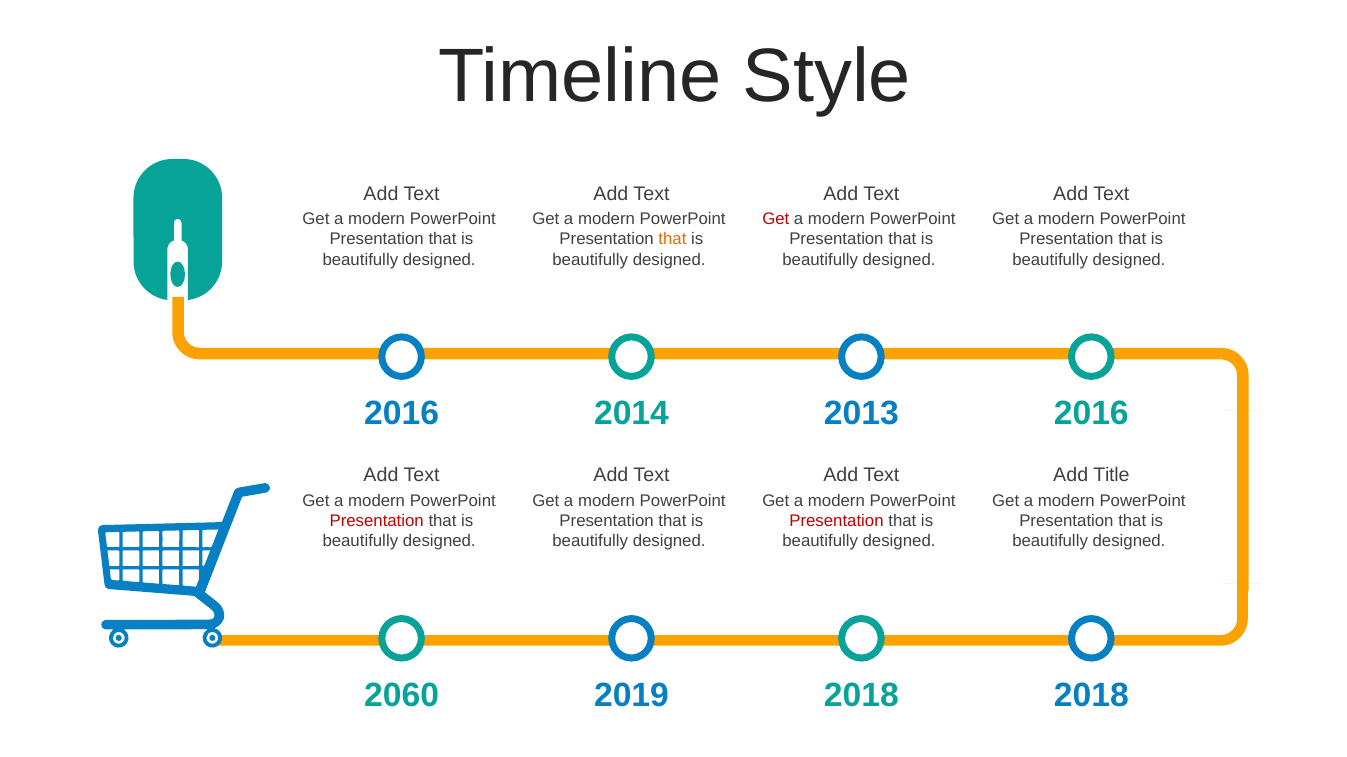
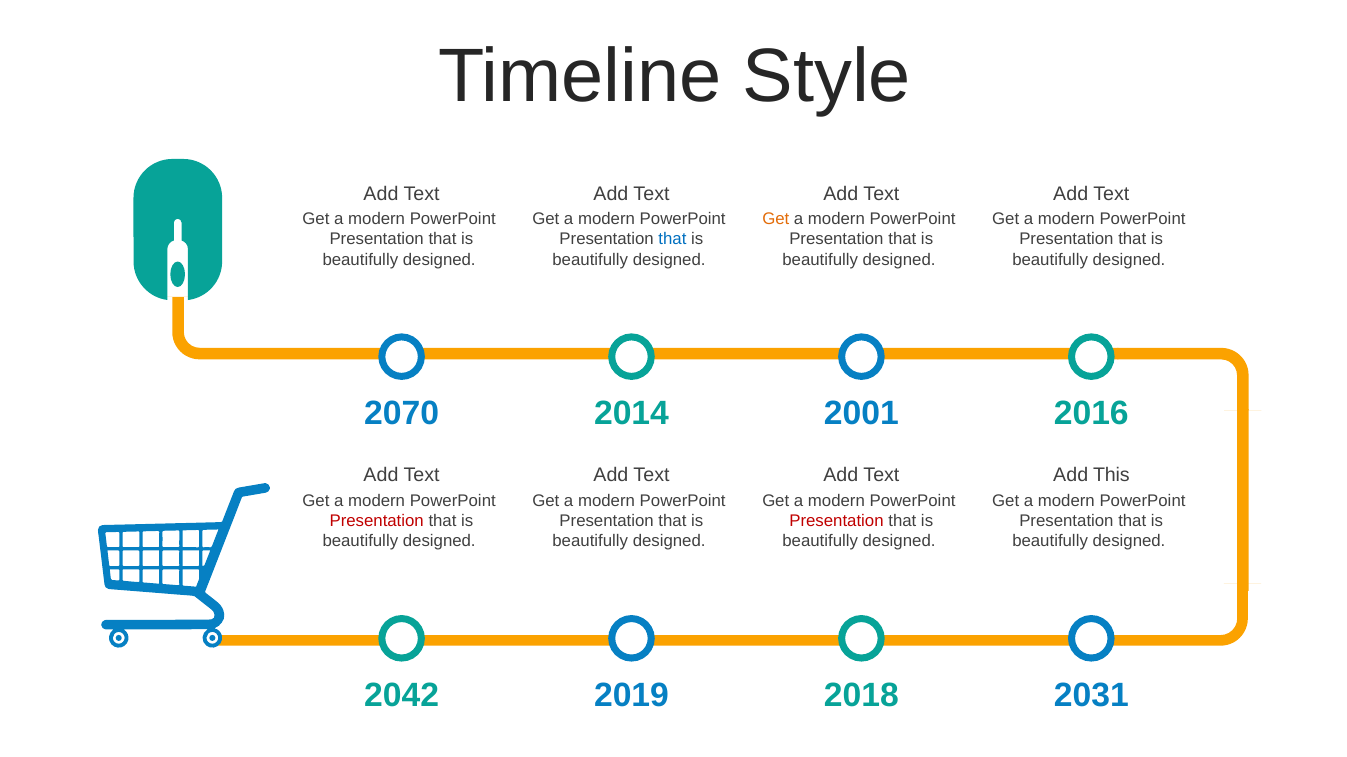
Get colour: red -> orange (776, 219)
that colour: orange -> blue (672, 240)
2016: 2016 -> 2070 (402, 414)
2013: 2013 -> 2001 (861, 414)
Title: Title -> This (1111, 476)
2060: 2060 -> 2042 (402, 696)
2018 2018: 2018 -> 2031 (1091, 696)
